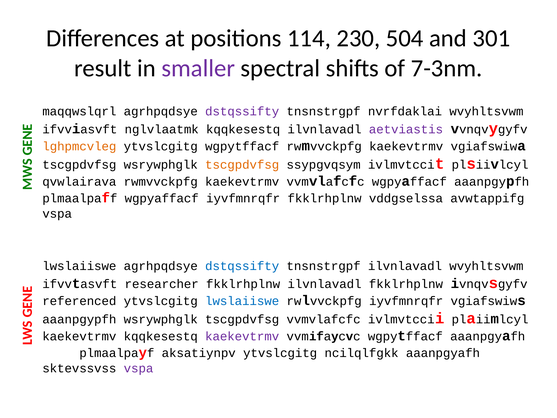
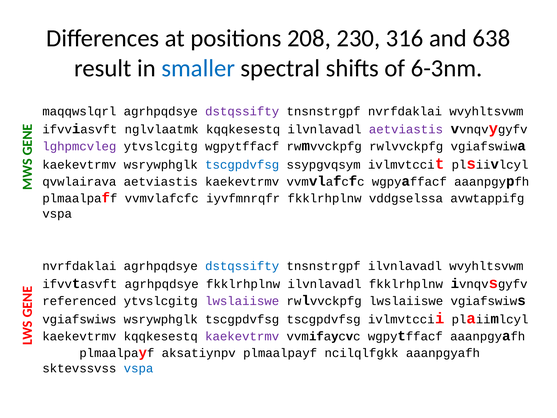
114: 114 -> 208 (309, 38)
504: 504 -> 316 (405, 38)
301: 301 -> 638 (491, 38)
smaller colour: purple -> blue (198, 68)
7-3nm: 7-3nm -> 6-3nm (447, 68)
lghpmcvleg colour: orange -> purple (79, 146)
kaekevtrmv: kaekevtrmv -> rwlvvckpfg (406, 146)
tscgpdvfsg: tscgpdvfsg -> kaekevtrmv (79, 165)
tscgpdvfsg colour: orange -> blue (242, 165)
qvwlairava rwmvvckpfg: rwmvvckpfg -> aetviastis (161, 182)
plmaalpaff wgpyaffacf: wgpyaffacf -> vvmvlafcfc (162, 198)
lwslaiiswe: lwslaiiswe -> nvrfdaklai (79, 266)
ifvvtasvft researcher: researcher -> agrhpqdsye (162, 284)
lwslaiiswe colour: blue -> purple (242, 301)
rwlvvckpfg iyvfmnrqfr: iyvfmnrqfr -> lwslaiiswe (406, 301)
aaanpgypfh: aaanpgypfh -> vgiafswiws (79, 319)
tscgpdvfsg vvmvlafcfc: vvmvlafcfc -> tscgpdvfsg (324, 319)
aksatiynpv ytvslcgitg: ytvslcgitg -> plmaalpayf (280, 353)
vspa colour: purple -> blue (139, 368)
